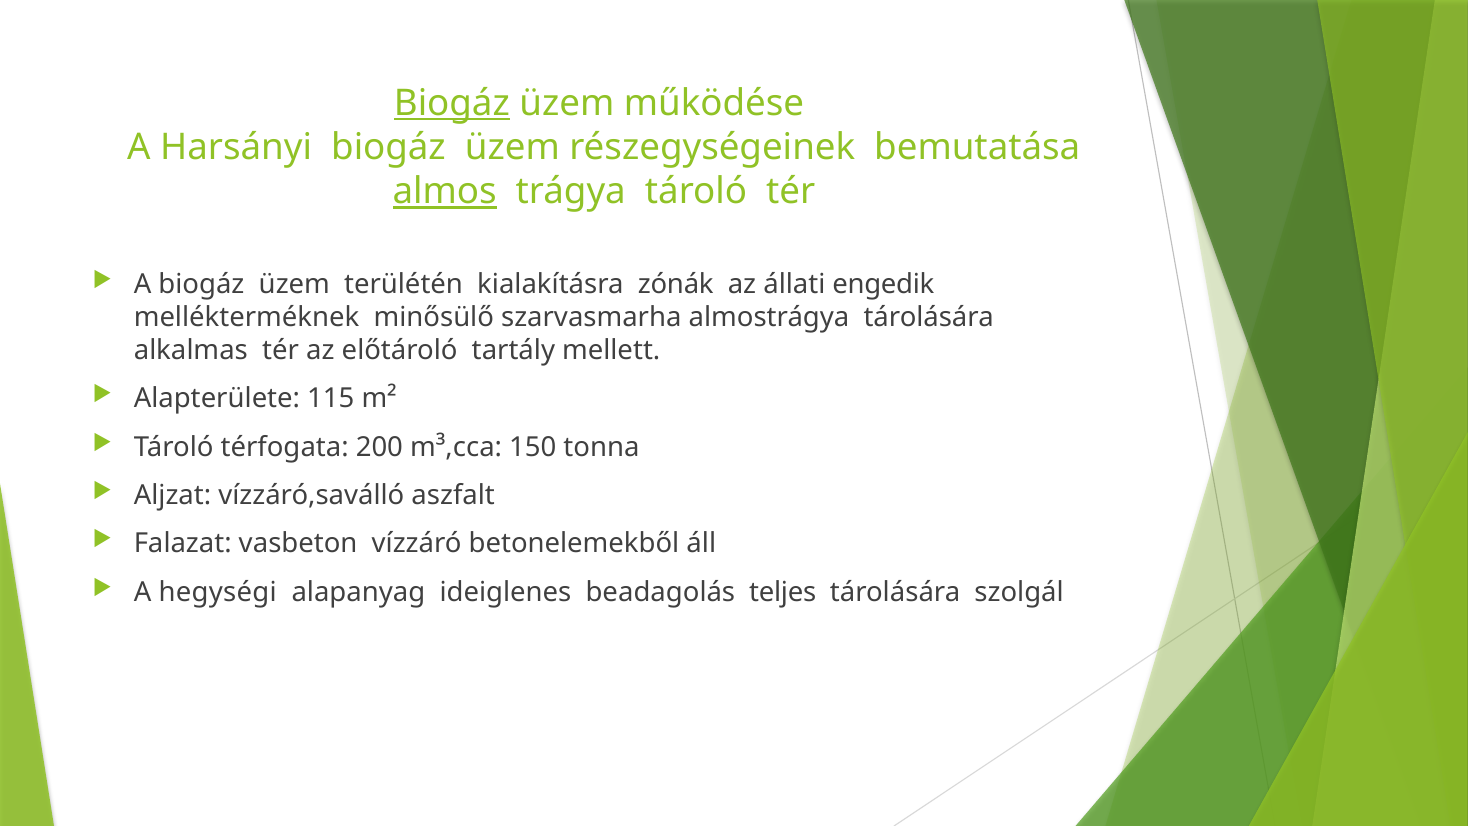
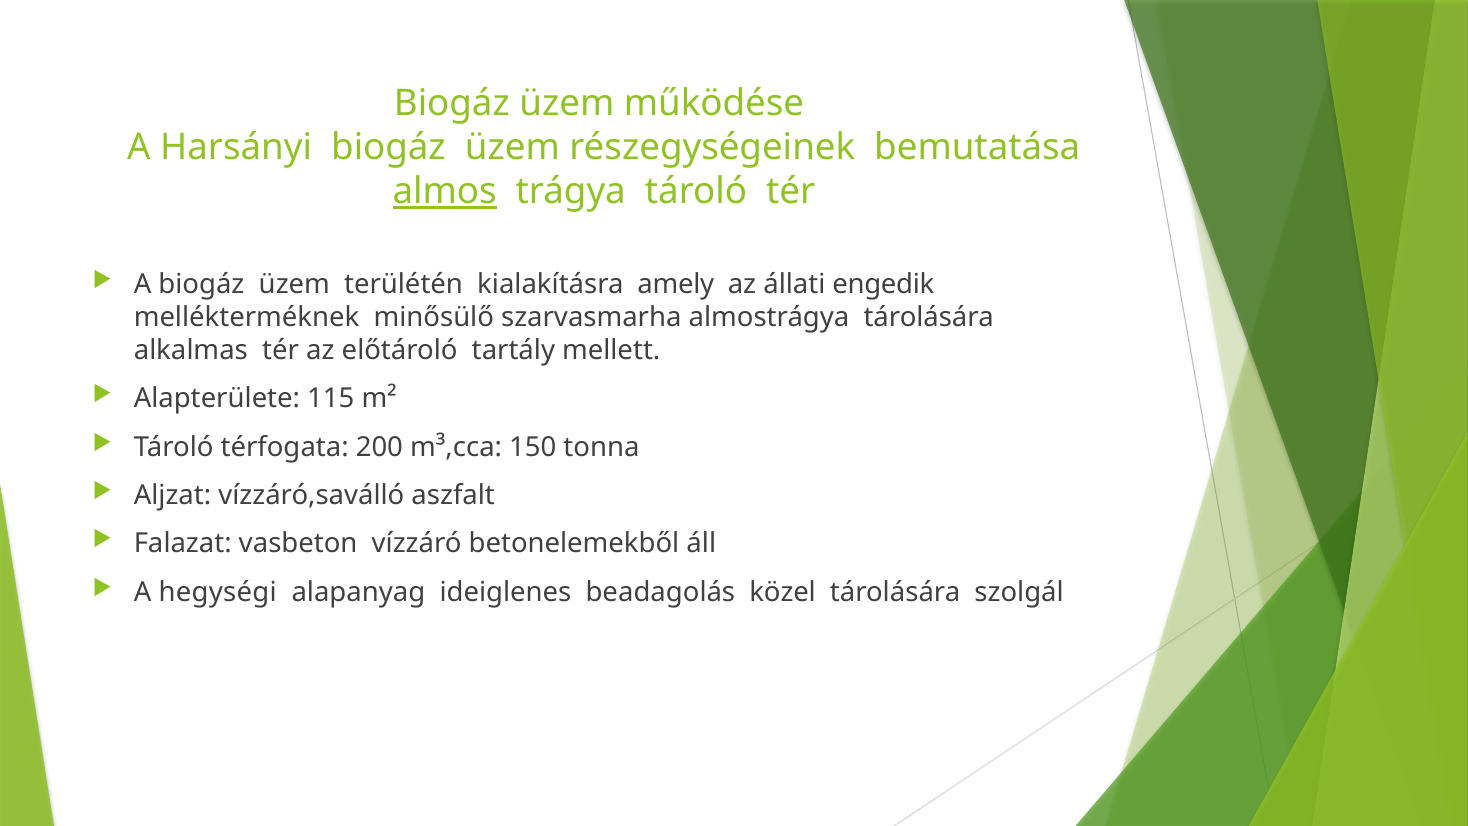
Biogáz underline: present -> none (452, 103)
zónák: zónák -> amely (676, 284)
teljes: teljes -> közel (783, 592)
